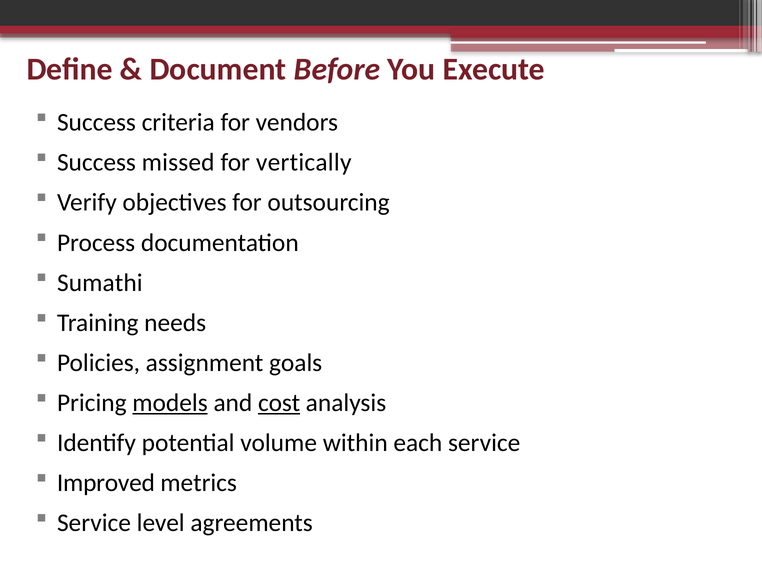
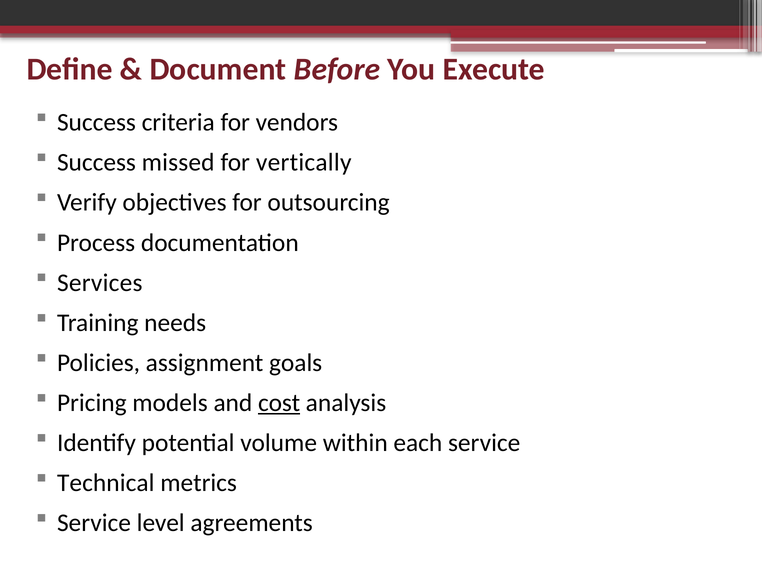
Sumathi: Sumathi -> Services (100, 282)
models underline: present -> none (170, 403)
Improved: Improved -> Technical (106, 483)
